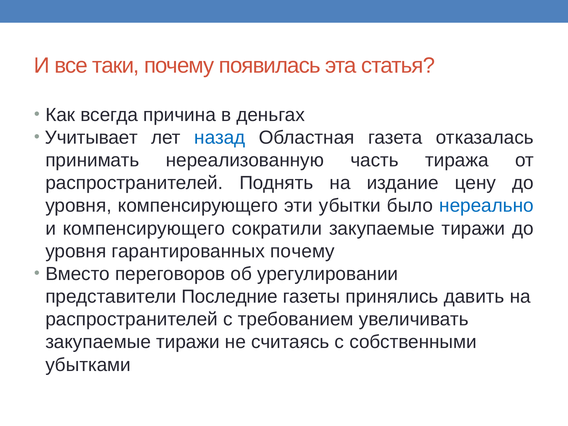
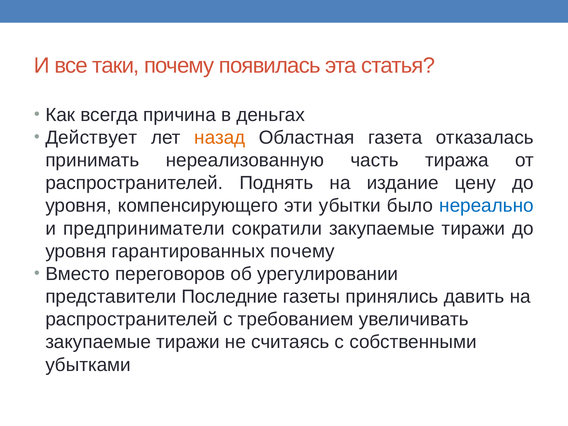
Учитывает: Учитывает -> Действует (91, 138)
назад colour: blue -> orange (220, 138)
и компенсирующего: компенсирующего -> предприниматели (144, 228)
